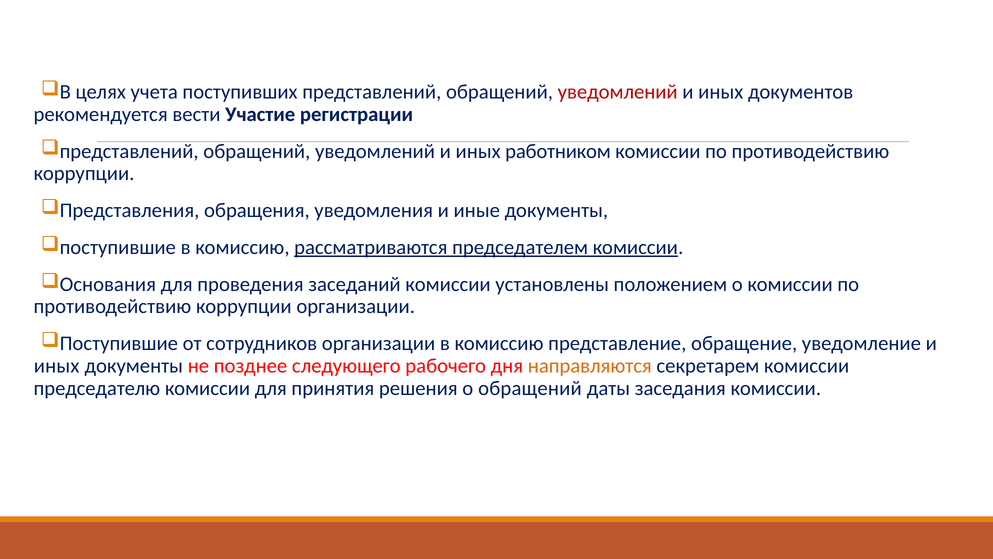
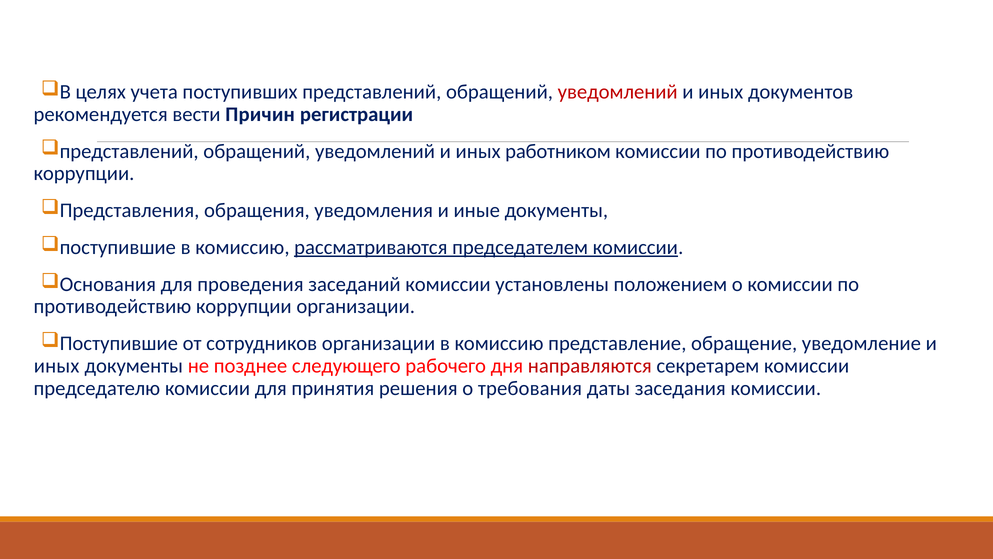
Участие: Участие -> Причин (260, 114)
направляются colour: orange -> red (590, 366)
о обращений: обращений -> требования (530, 388)
